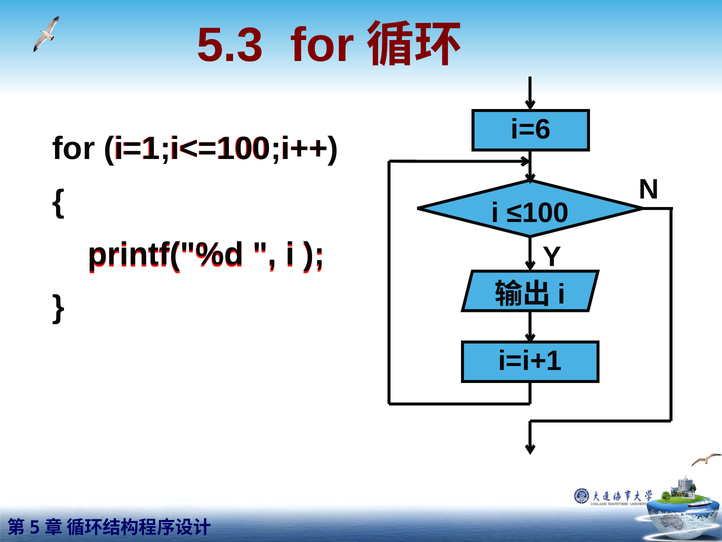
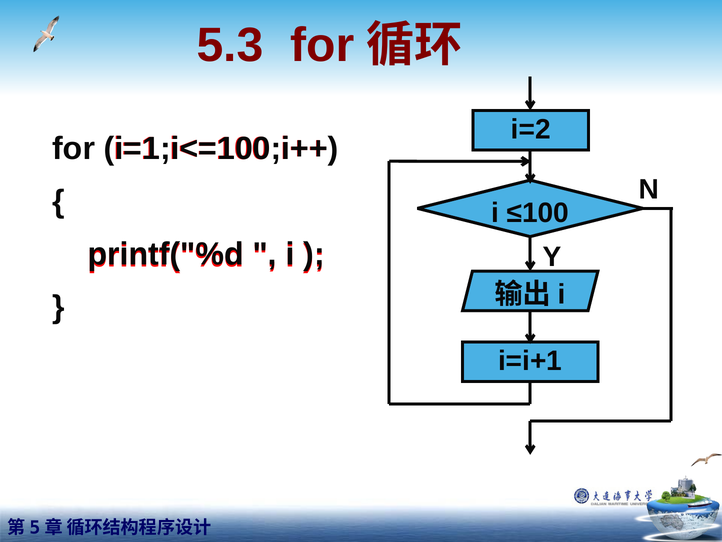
i=6: i=6 -> i=2 (531, 129)
